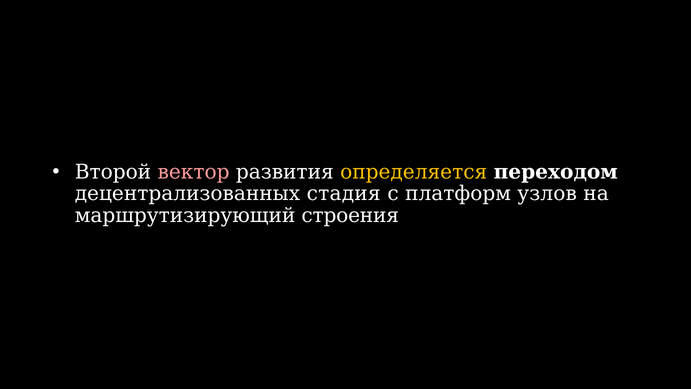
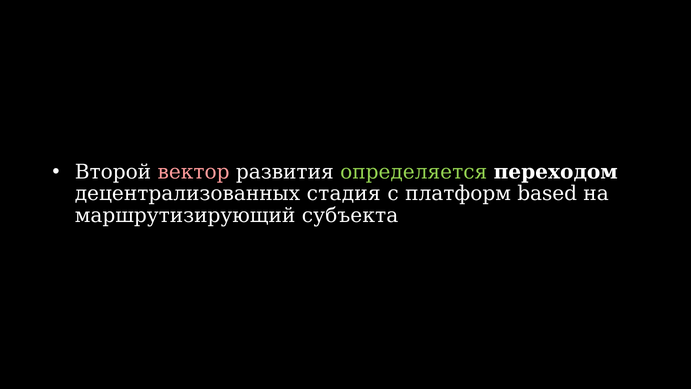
определяется colour: yellow -> light green (414, 172)
узлов: узлов -> based (547, 194)
строения: строения -> субъекта (350, 215)
